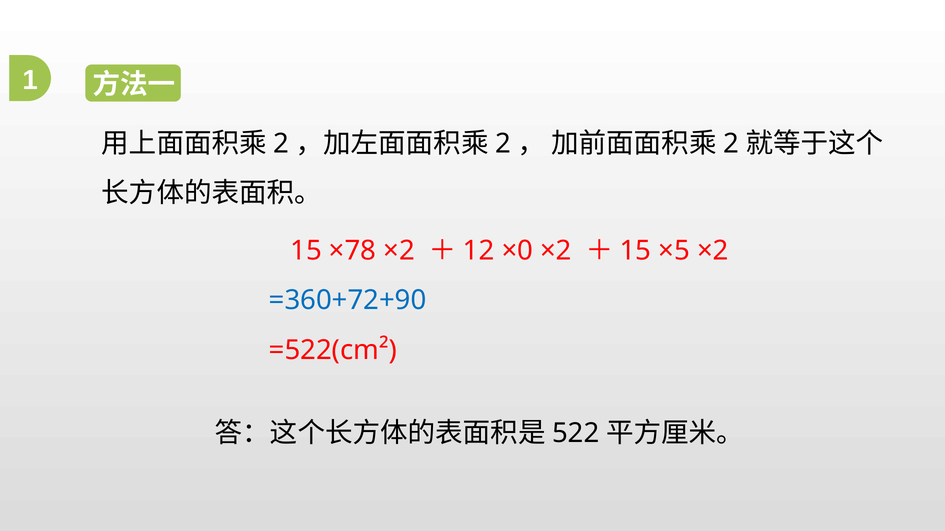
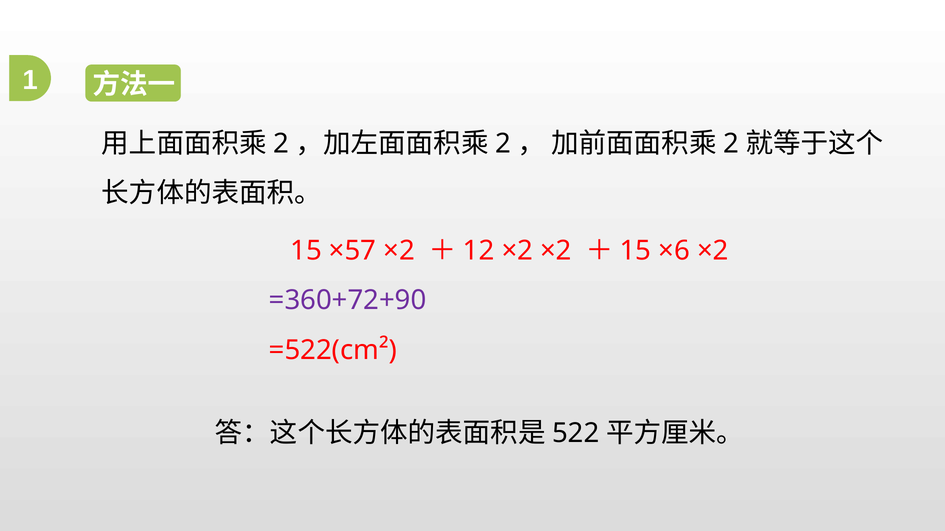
×78: ×78 -> ×57 (353, 251)
×0: ×0 -> ×2 (517, 251)
×5: ×5 -> ×6 (674, 251)
=360+72+90 colour: blue -> purple (348, 301)
